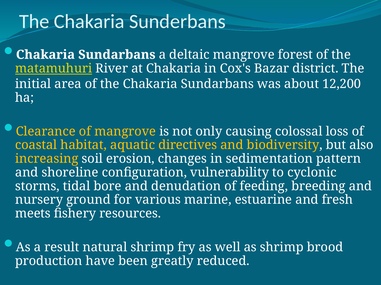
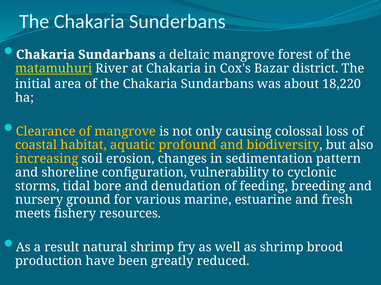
12,200: 12,200 -> 18,220 (342, 84)
directives: directives -> profound (188, 145)
